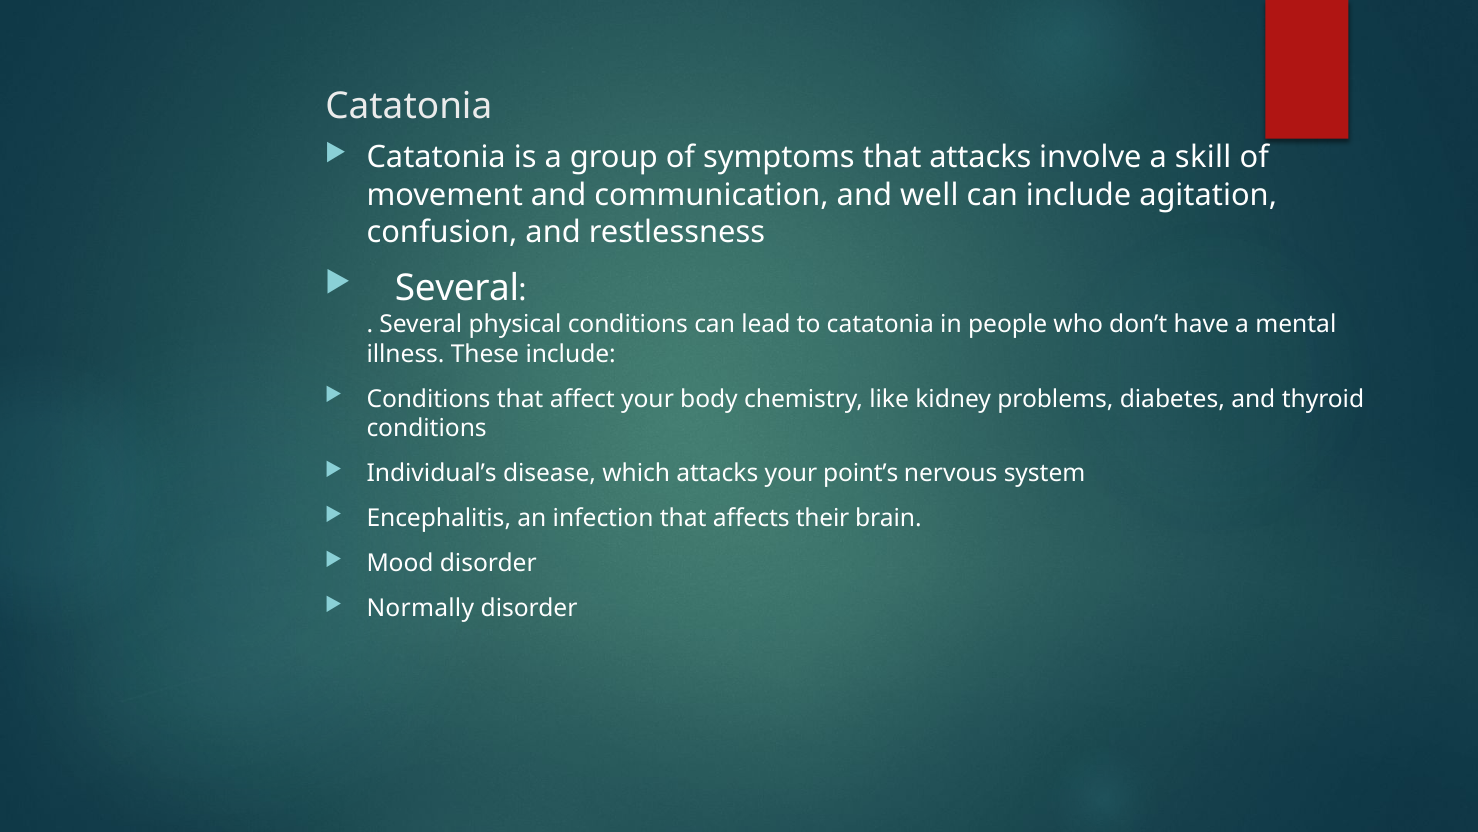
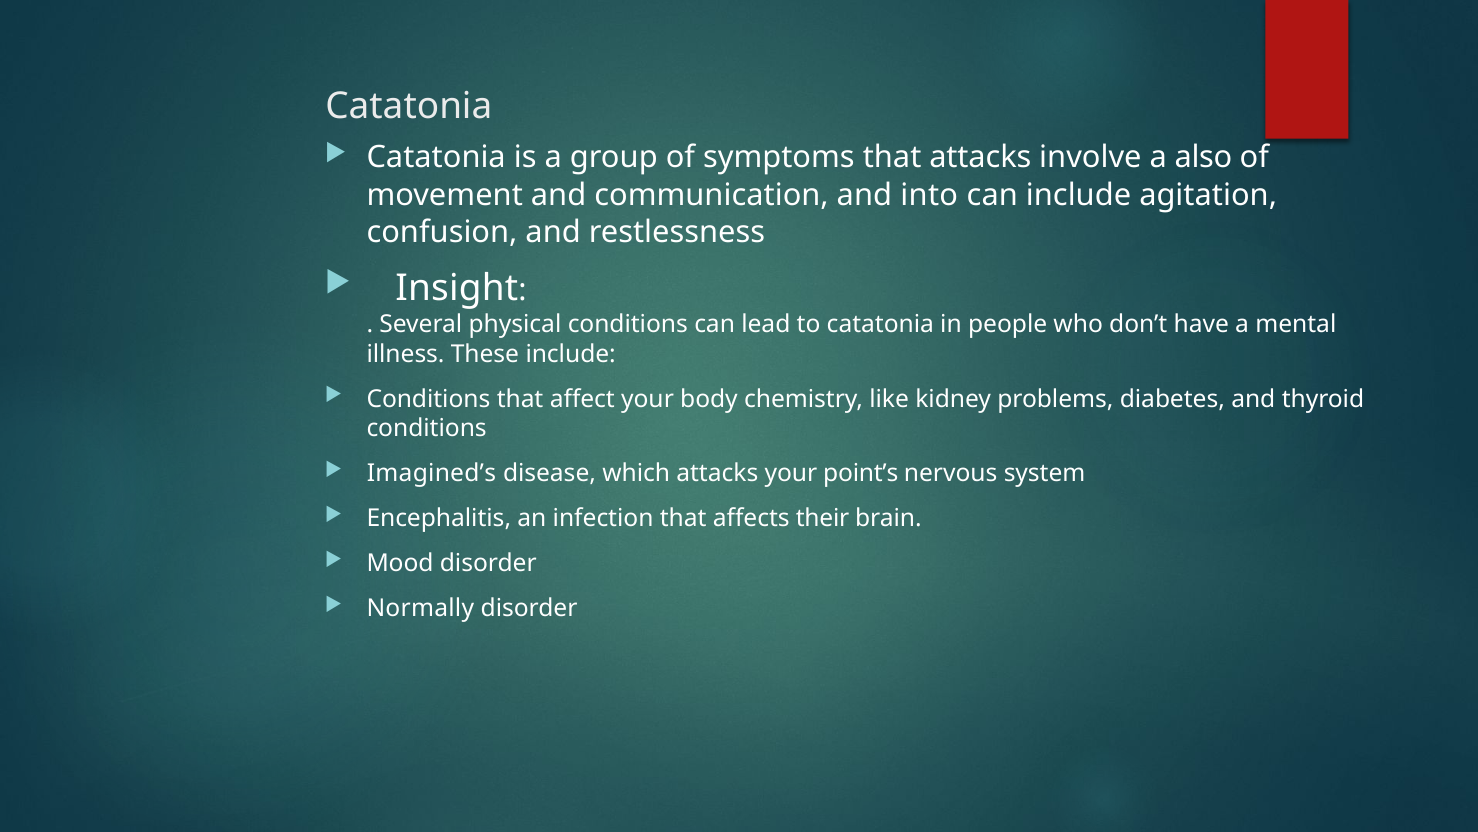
skill: skill -> also (1203, 158)
well: well -> into (929, 195)
Several: Several -> Insight (457, 288)
Individual’s: Individual’s -> Imagined’s (431, 473)
